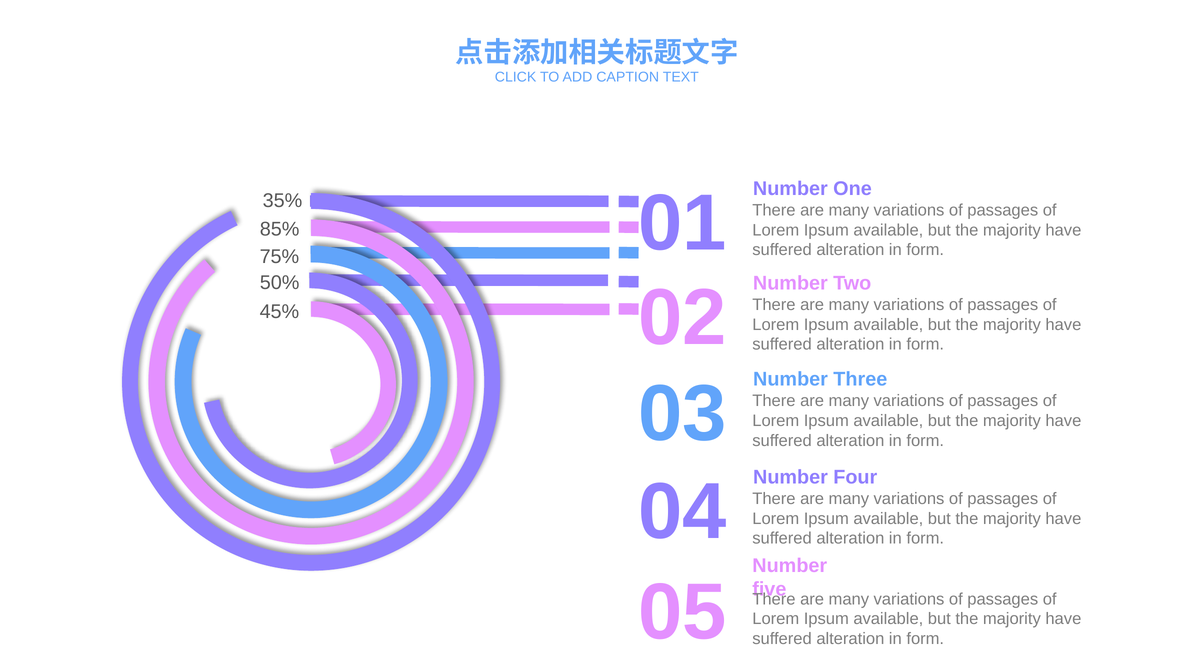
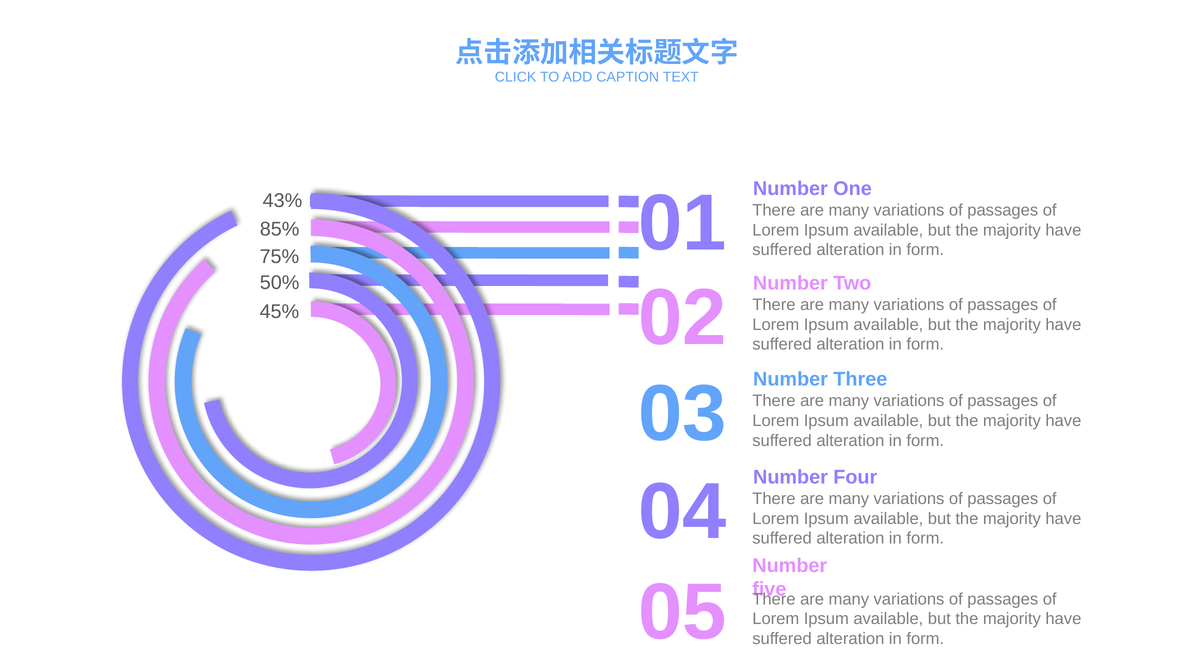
35%: 35% -> 43% (283, 201)
